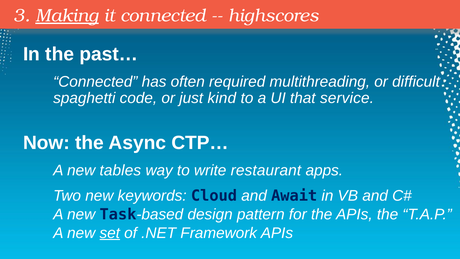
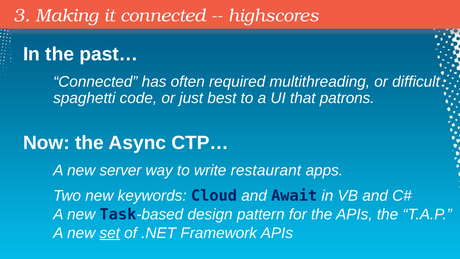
Making underline: present -> none (67, 16)
kind: kind -> best (222, 98)
service: service -> patrons (347, 98)
tables: tables -> server (120, 170)
